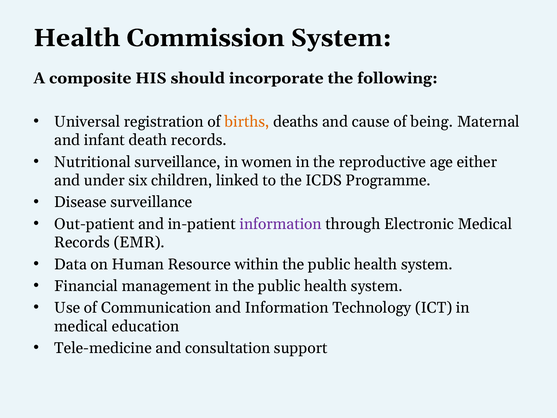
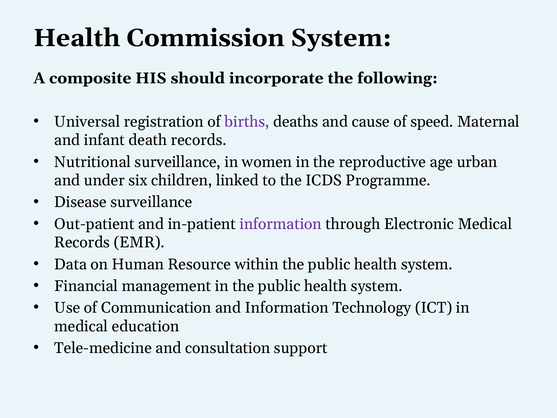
births colour: orange -> purple (247, 122)
being: being -> speed (432, 122)
either: either -> urban (477, 162)
